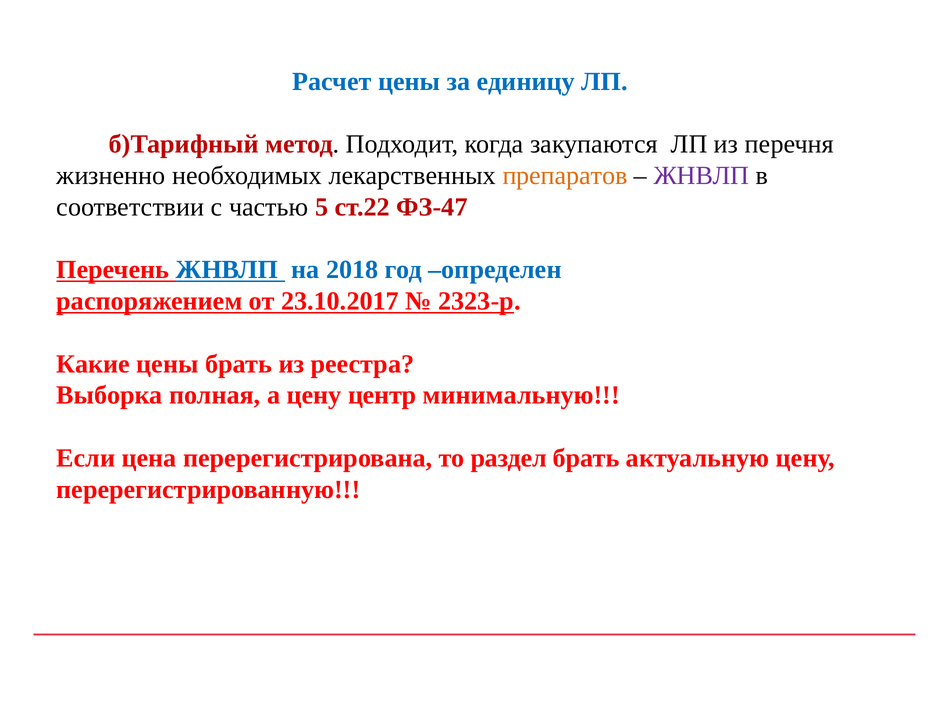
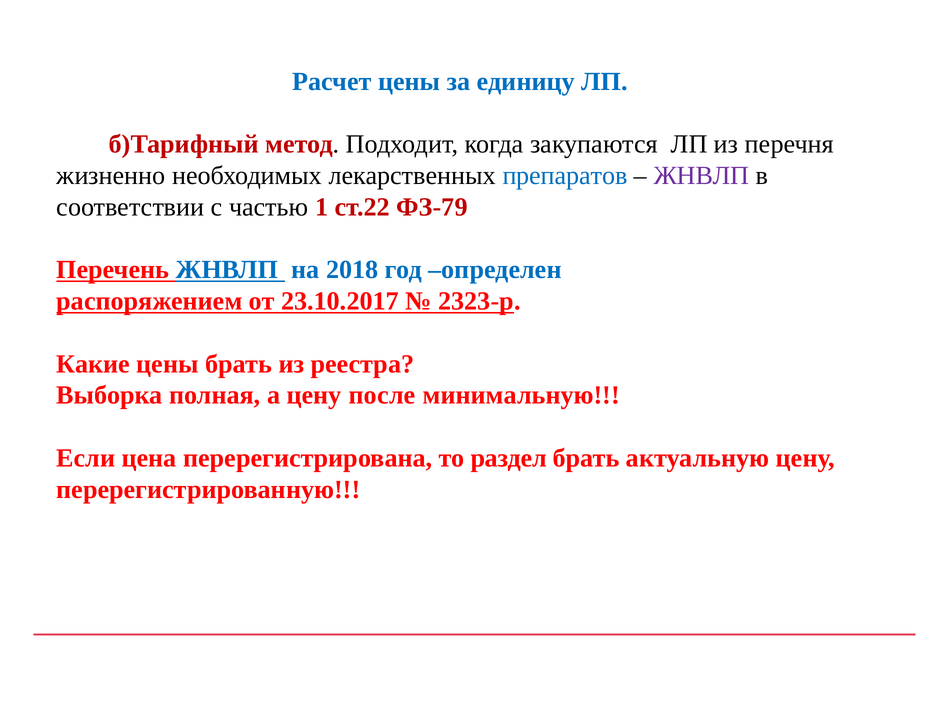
препаратов colour: orange -> blue (565, 176)
5: 5 -> 1 (322, 207)
ФЗ-47: ФЗ-47 -> ФЗ-79 (432, 207)
центр: центр -> после (382, 395)
